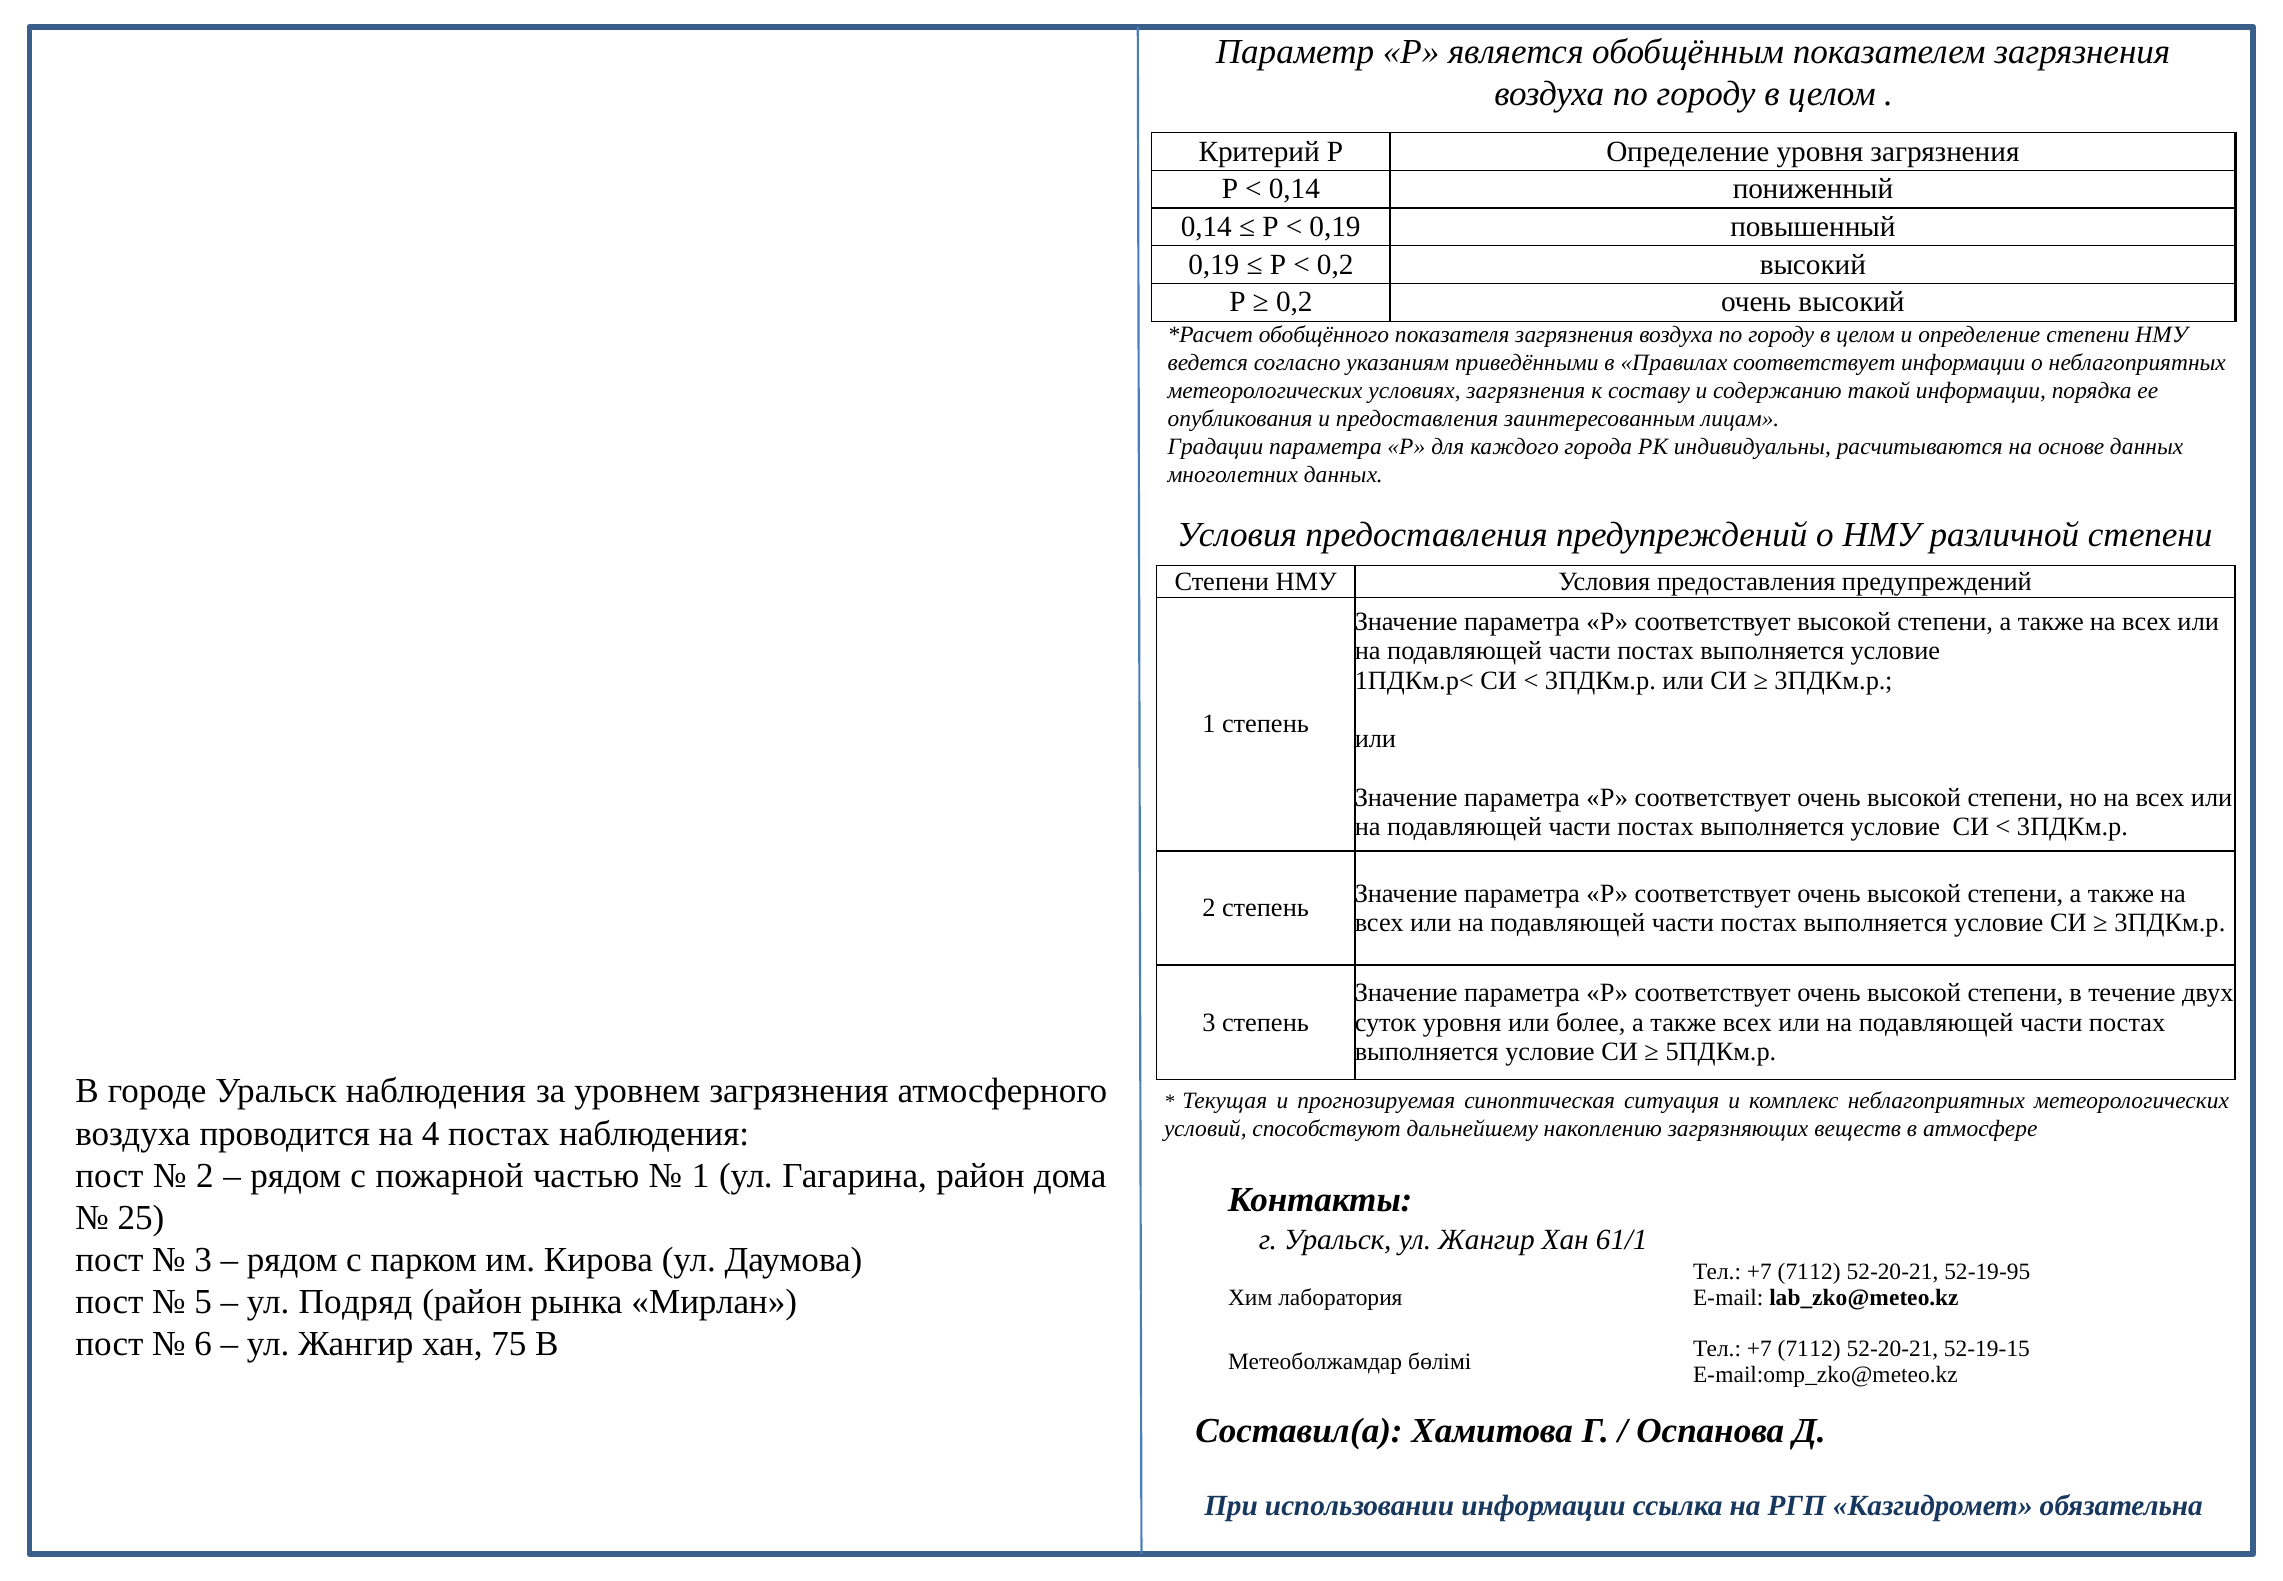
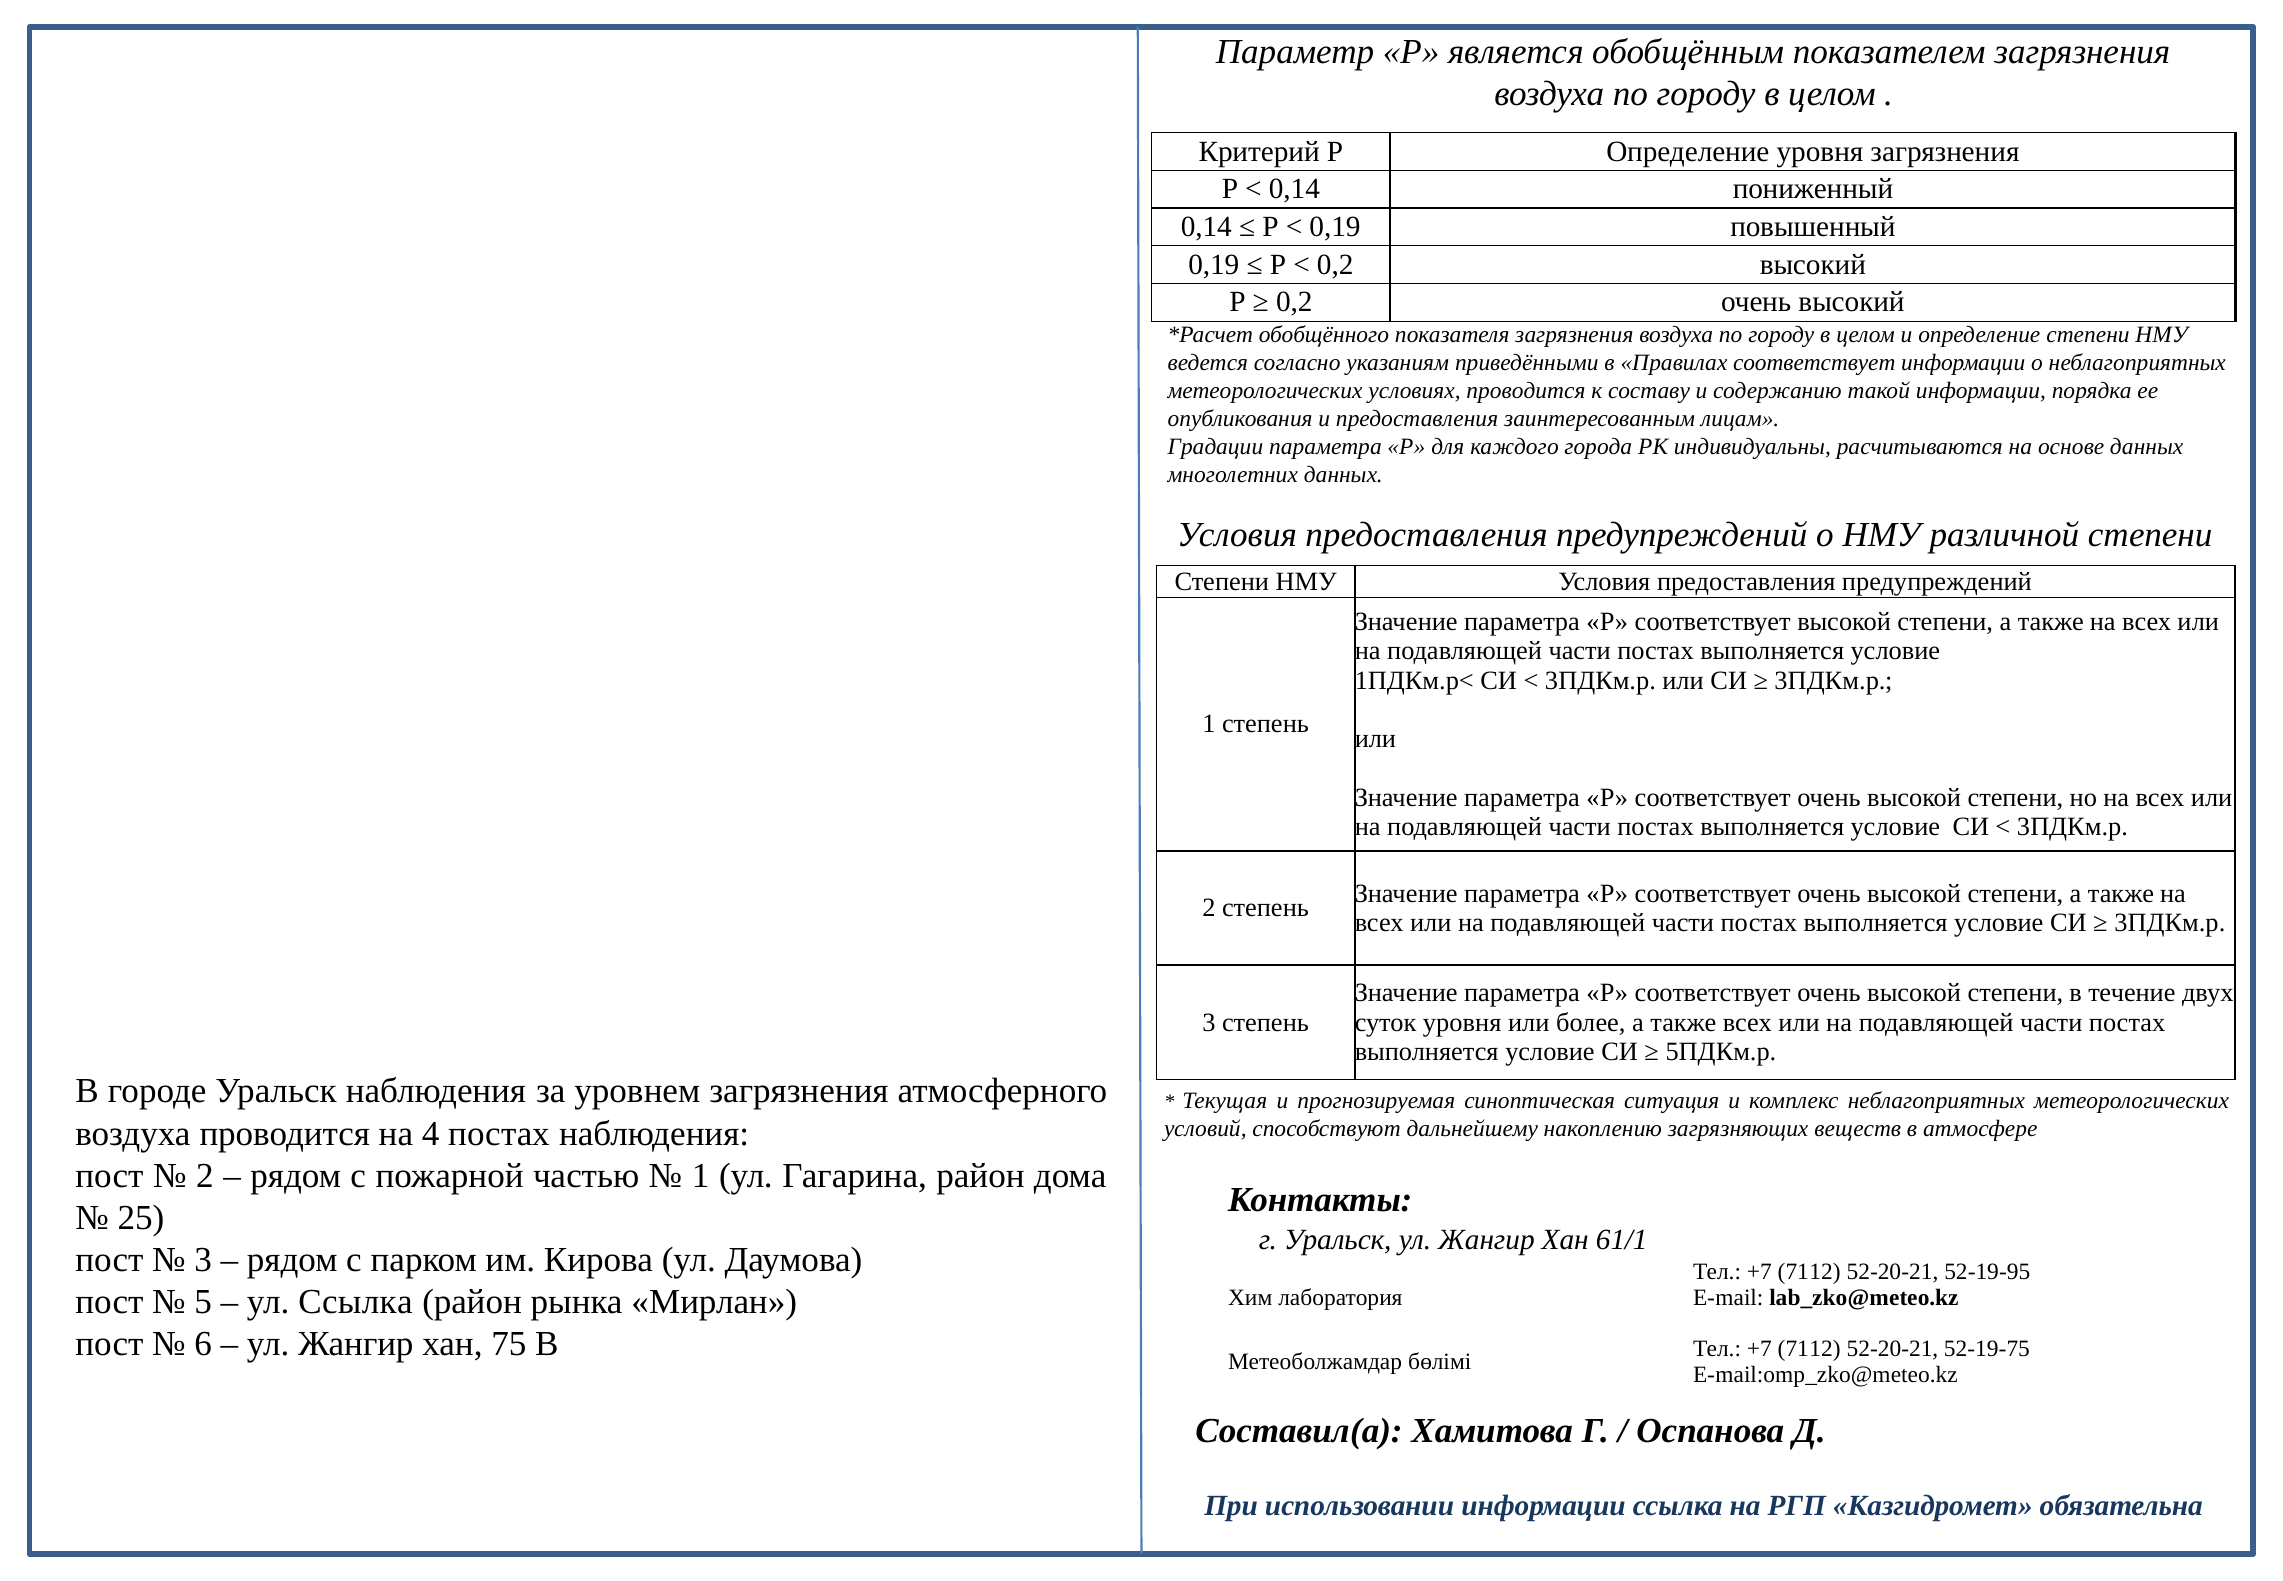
условиях загрязнения: загрязнения -> проводится (1526, 391)
ул Подряд: Подряд -> Ссылка (355, 1302)
52-19-15: 52-19-15 -> 52-19-75 (1987, 1349)
